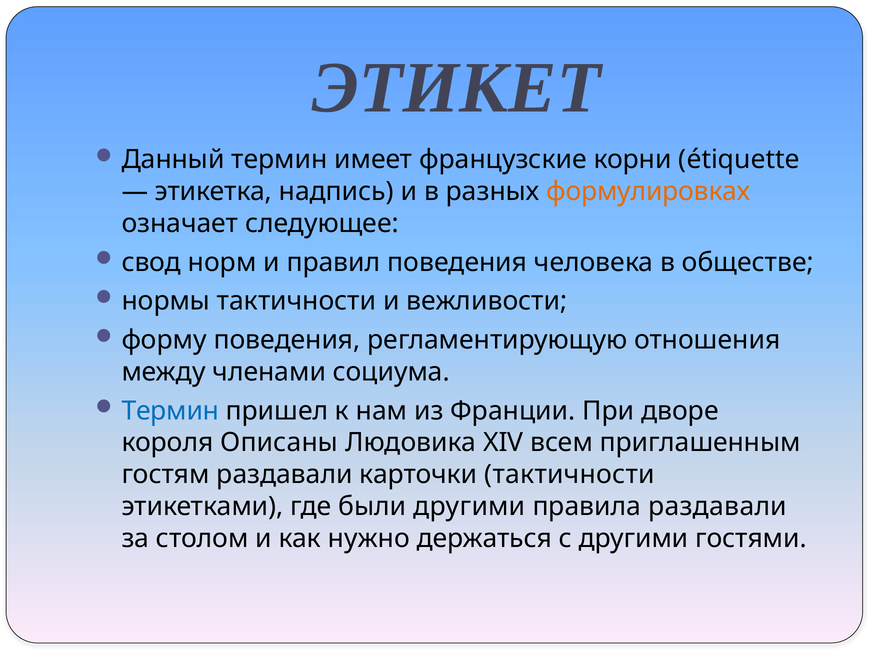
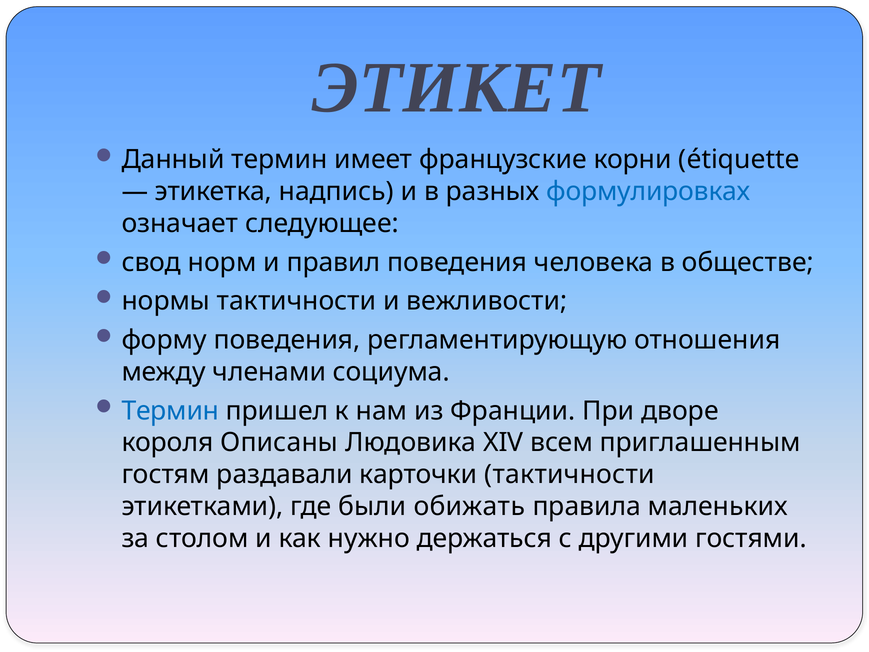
формулировках colour: orange -> blue (648, 192)
были другими: другими -> обижать (469, 506)
правила раздавали: раздавали -> маленьких (718, 506)
